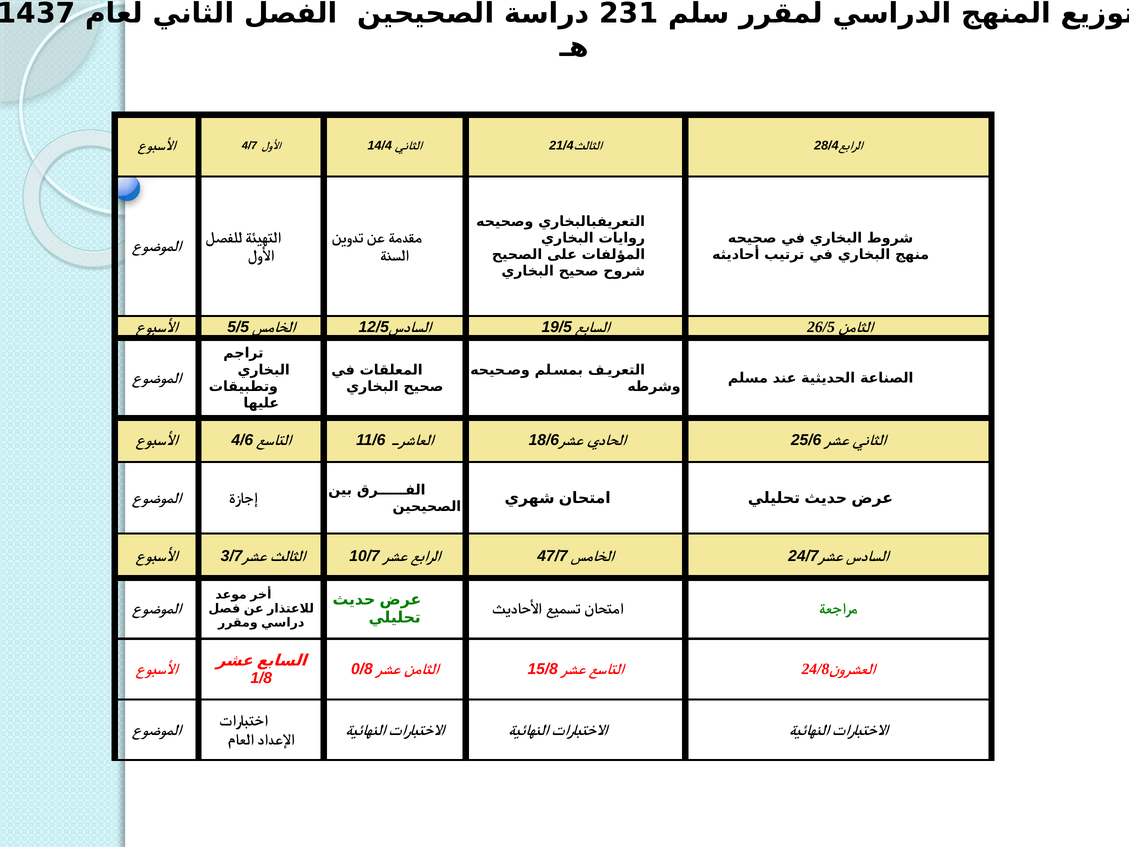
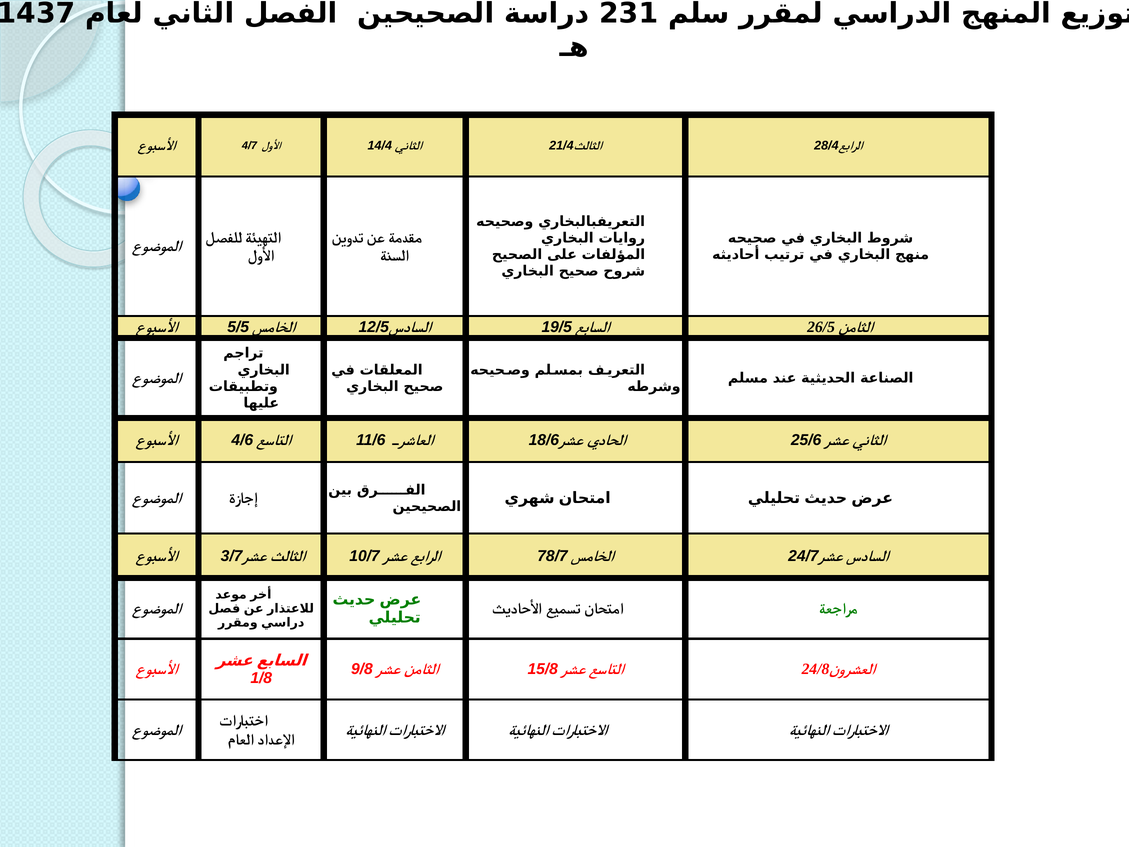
47/7: 47/7 -> 78/7 (553, 556)
0/8: 0/8 -> 9/8 (362, 669)
